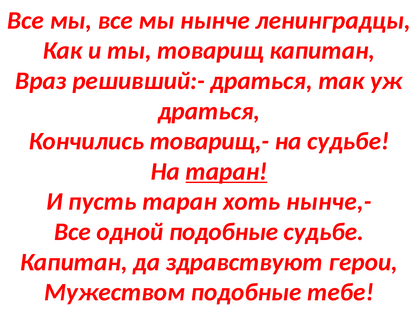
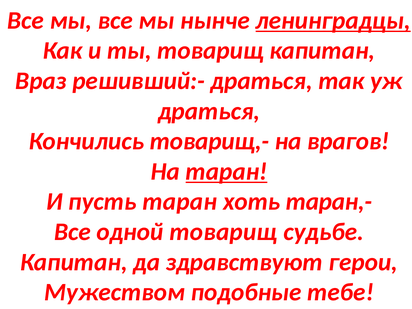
ленинградцы underline: none -> present (333, 20)
на судьбе: судьбе -> врагов (348, 141)
нынче,-: нынче,- -> таран,- (329, 202)
одной подобные: подобные -> товарищ (223, 232)
